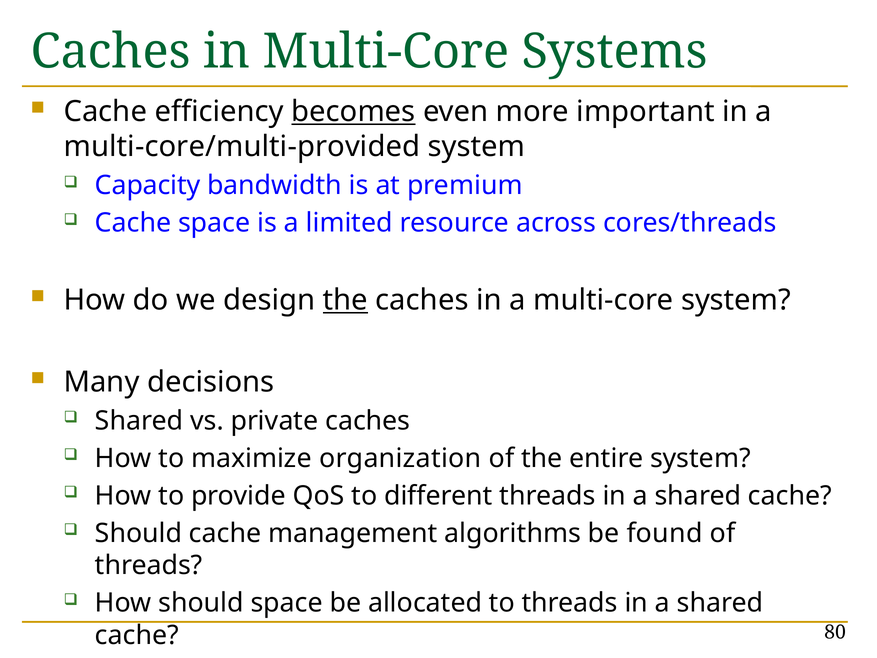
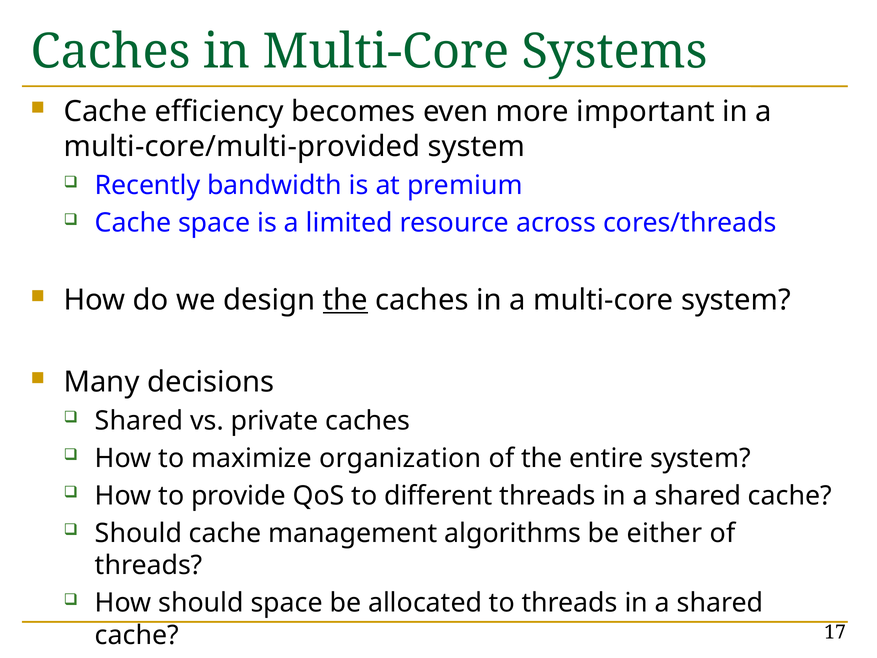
becomes underline: present -> none (353, 112)
Capacity: Capacity -> Recently (148, 186)
found: found -> either (665, 533)
80: 80 -> 17 (835, 632)
